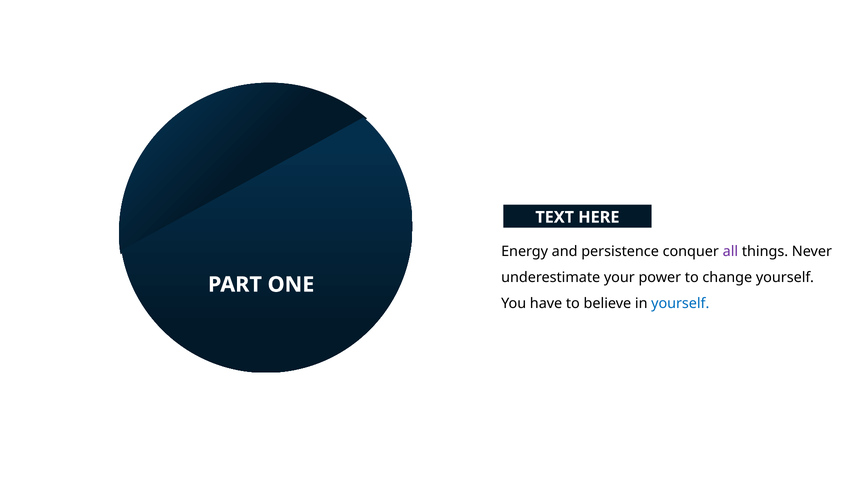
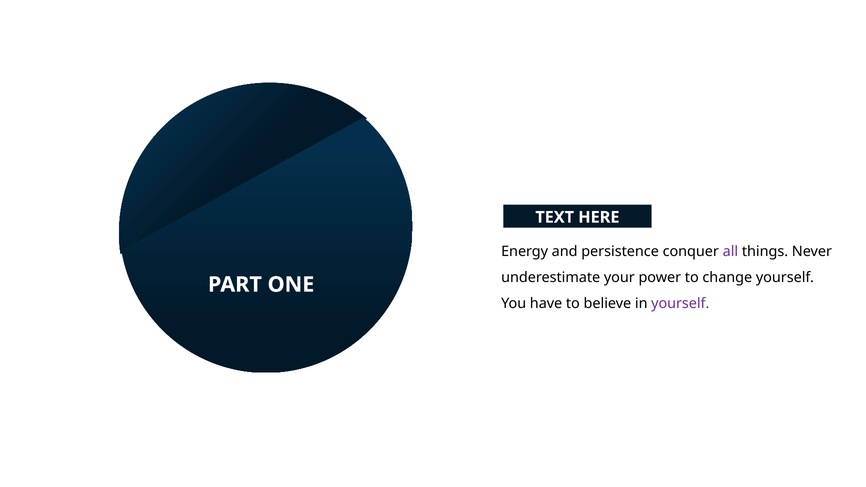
yourself colour: blue -> purple (680, 303)
